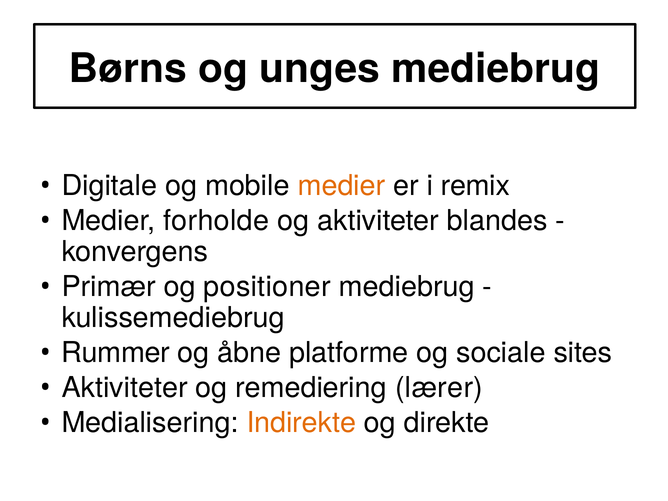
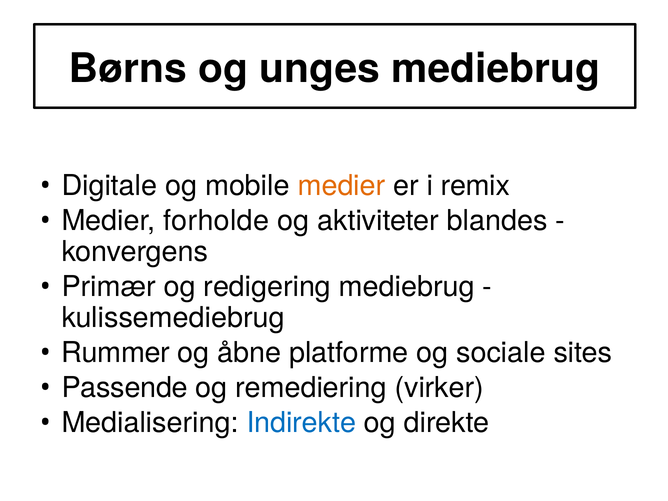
positioner: positioner -> redigering (267, 287)
Aktiviteter: Aktiviteter -> Passende (125, 388)
lærer: lærer -> virker (439, 388)
Indirekte colour: orange -> blue (301, 423)
